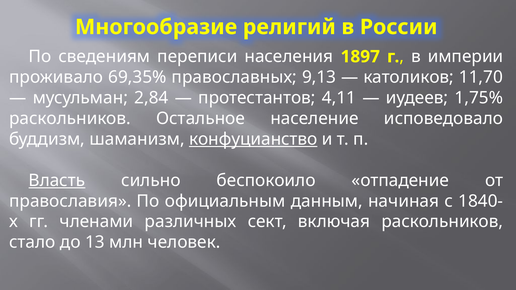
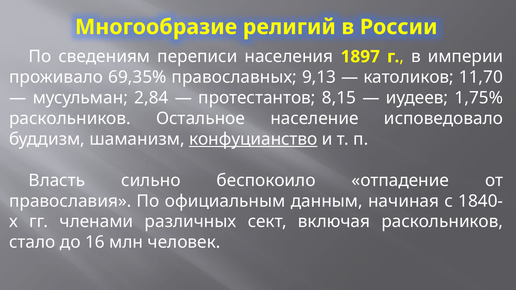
4,11: 4,11 -> 8,15 (339, 98)
Власть underline: present -> none (57, 181)
13: 13 -> 16 (95, 242)
